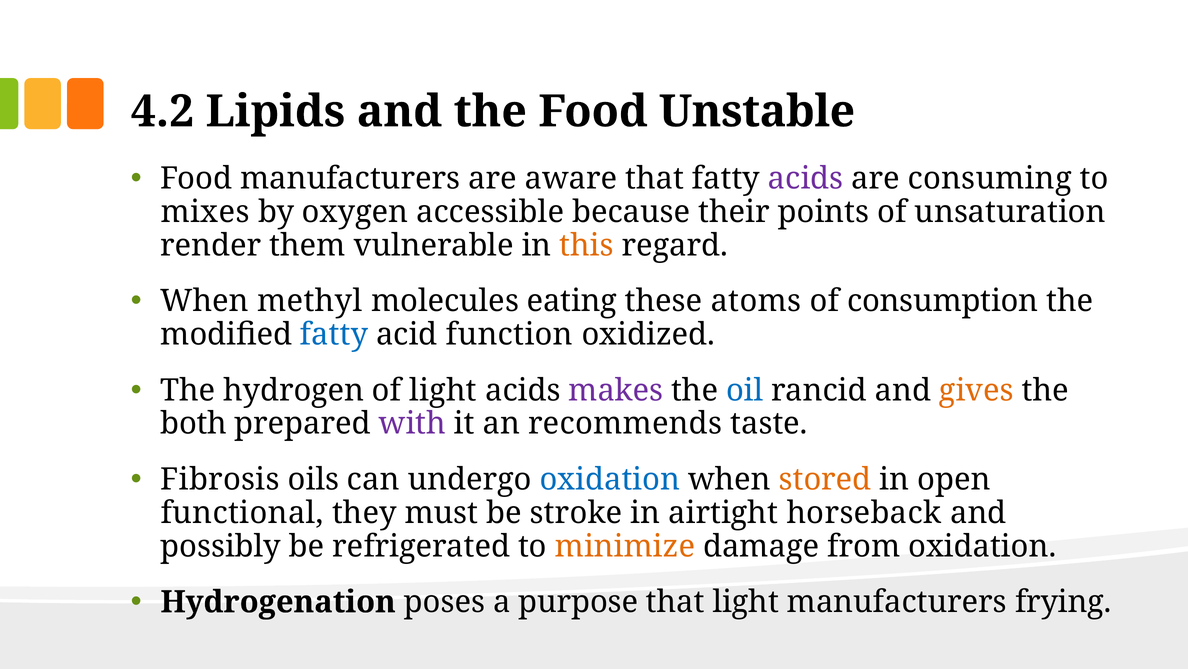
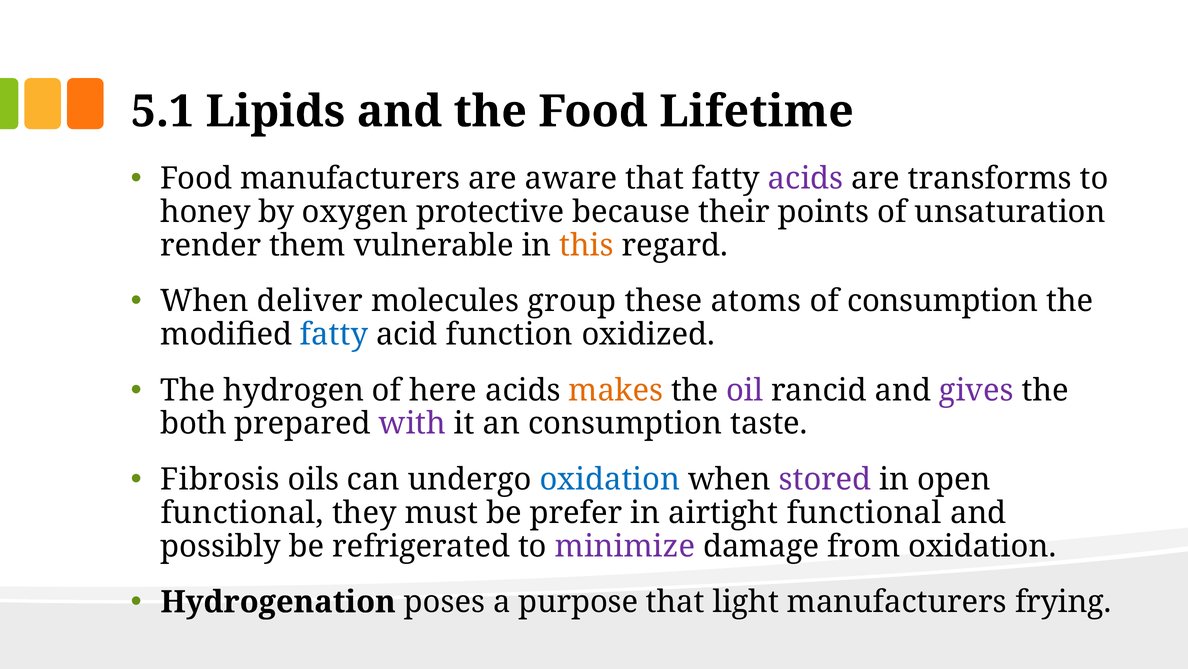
4.2: 4.2 -> 5.1 (162, 112)
Unstable: Unstable -> Lifetime (757, 112)
consuming: consuming -> transforms (990, 178)
mixes: mixes -> honey (205, 212)
accessible: accessible -> protective (490, 212)
methyl: methyl -> deliver (310, 301)
eating: eating -> group (572, 301)
of light: light -> here (443, 390)
makes colour: purple -> orange (616, 390)
oil colour: blue -> purple (745, 390)
gives colour: orange -> purple (976, 390)
an recommends: recommends -> consumption (625, 423)
stored colour: orange -> purple (825, 479)
stroke: stroke -> prefer (576, 512)
airtight horseback: horseback -> functional (864, 512)
minimize colour: orange -> purple (625, 546)
